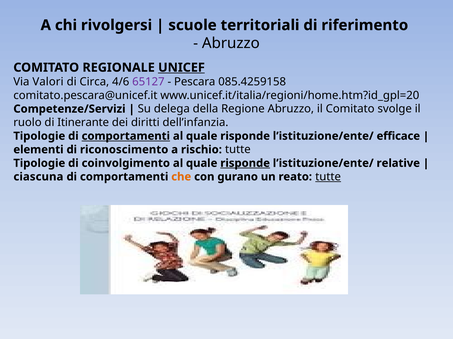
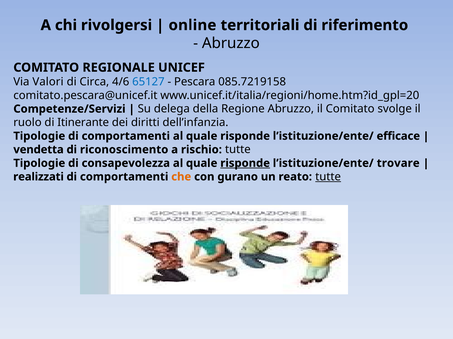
scuole: scuole -> online (192, 25)
UNICEF underline: present -> none (181, 68)
65127 colour: purple -> blue (148, 82)
085.4259158: 085.4259158 -> 085.7219158 (252, 82)
comportamenti underline: present -> none (126, 136)
elementi: elementi -> vendetta (39, 150)
coinvolgimento: coinvolgimento -> consapevolezza (126, 163)
relative: relative -> trovare (398, 163)
ciascuna: ciascuna -> realizzati (39, 177)
